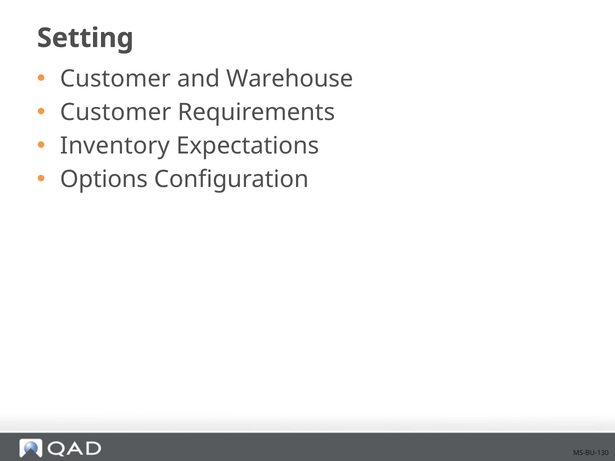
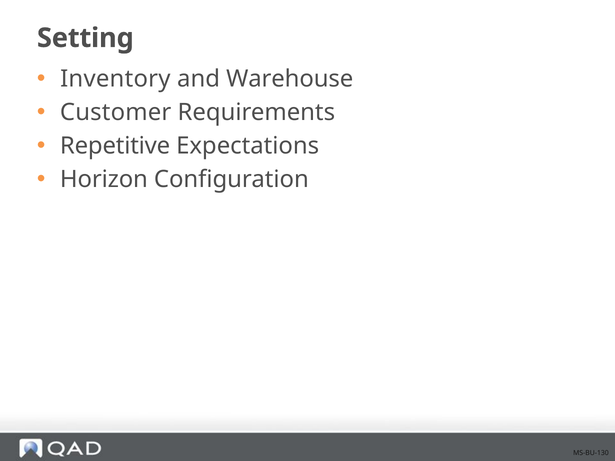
Customer: Customer -> Inventory (115, 79)
Inventory: Inventory -> Repetitive (115, 146)
Options: Options -> Horizon (104, 180)
